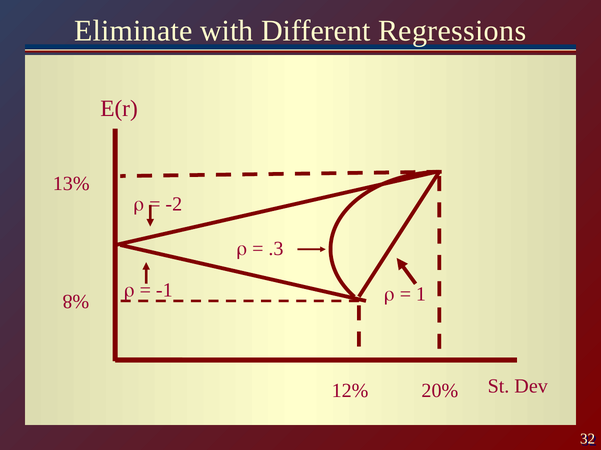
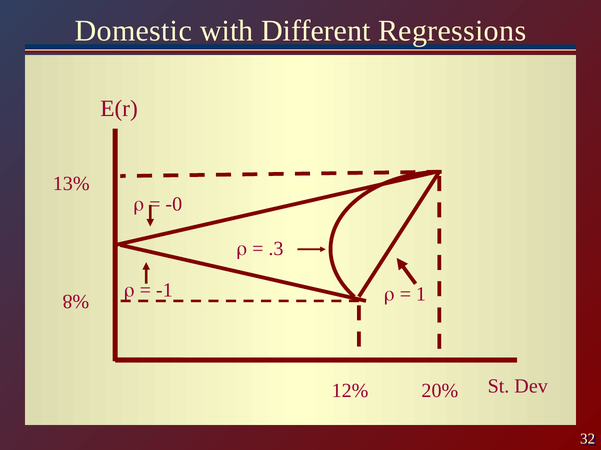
Eliminate: Eliminate -> Domestic (133, 31)
-2: -2 -> -0 (174, 204)
